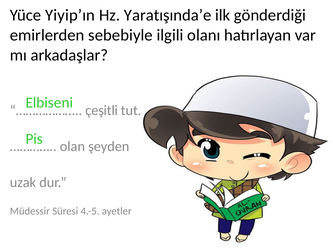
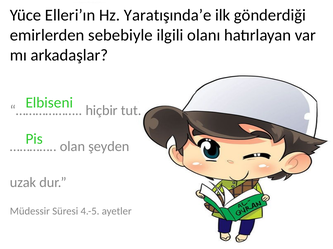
Yiyip’ın: Yiyip’ın -> Elleri’ın (70, 15)
çeşitli: çeşitli -> hiçbir (102, 111)
